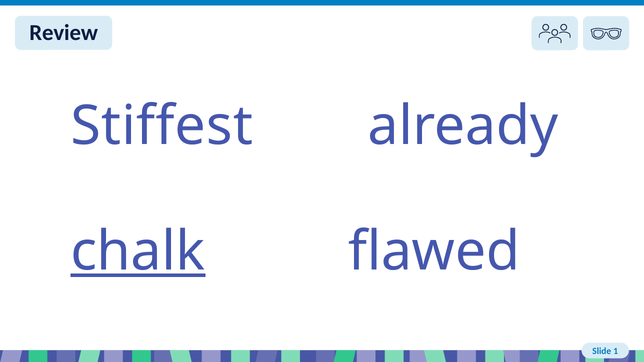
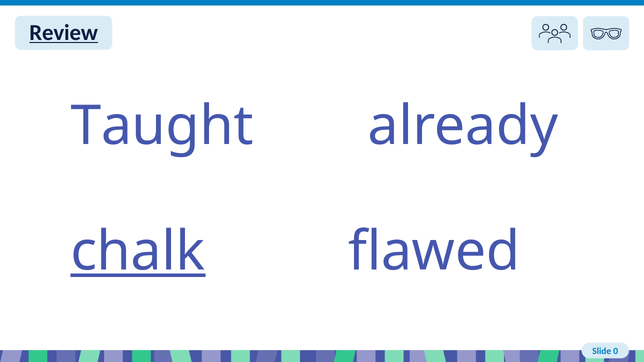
Review underline: none -> present (64, 33)
Stiffest: Stiffest -> Taught (162, 126)
1: 1 -> 0 (616, 351)
